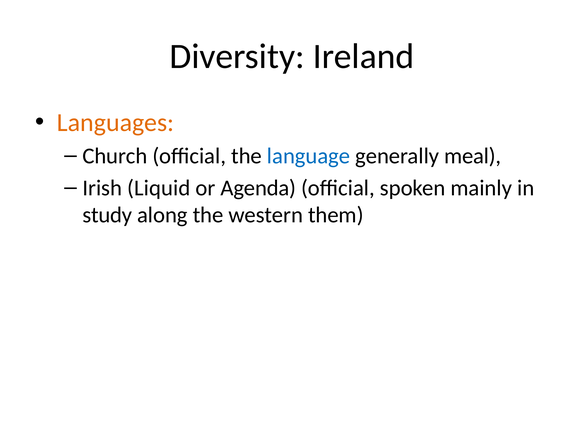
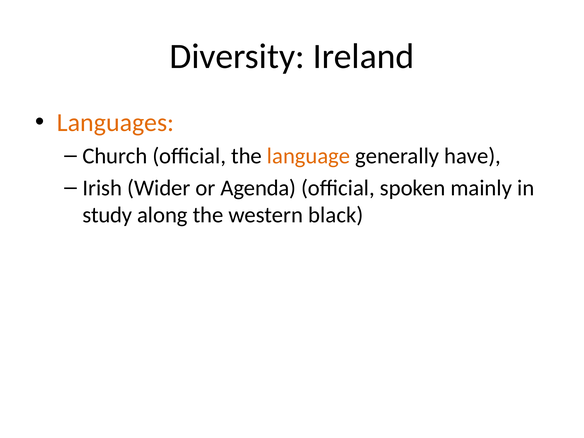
language colour: blue -> orange (309, 156)
meal: meal -> have (473, 156)
Liquid: Liquid -> Wider (159, 188)
them: them -> black (336, 215)
